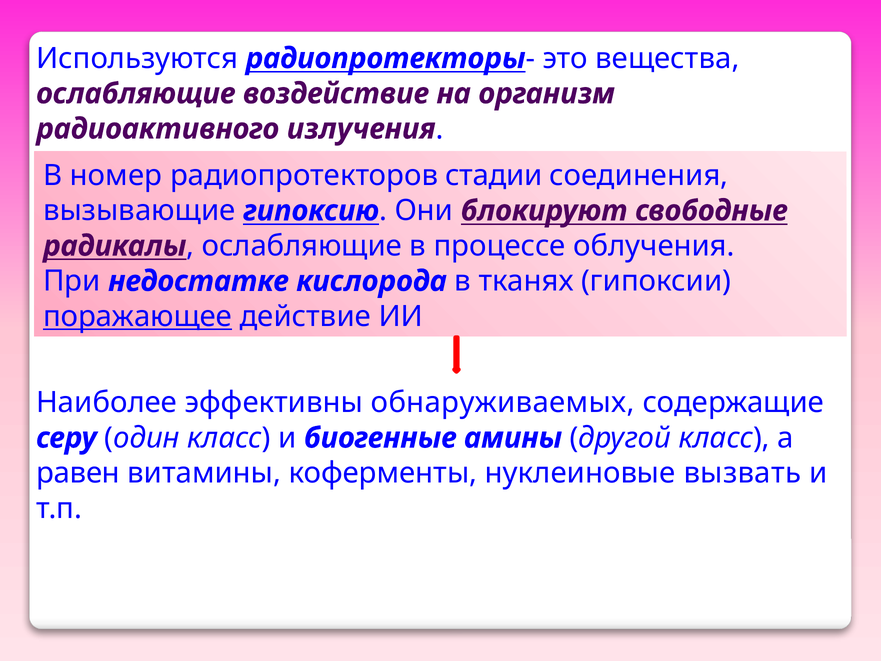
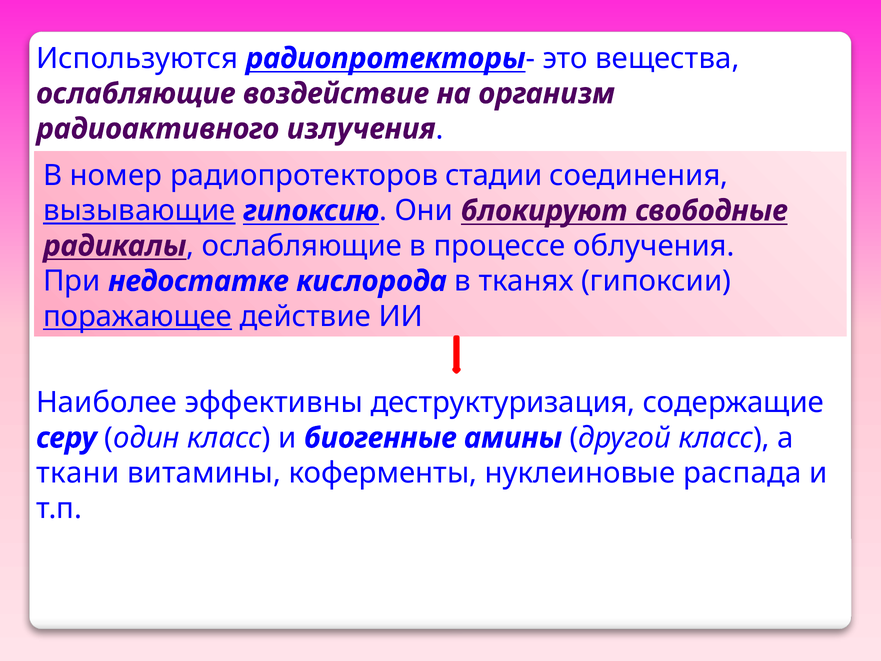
вызывающие underline: none -> present (139, 211)
обнаруживаемых: обнаруживаемых -> деструктуризация (503, 403)
равен: равен -> ткани (78, 473)
вызвать: вызвать -> распада (742, 473)
